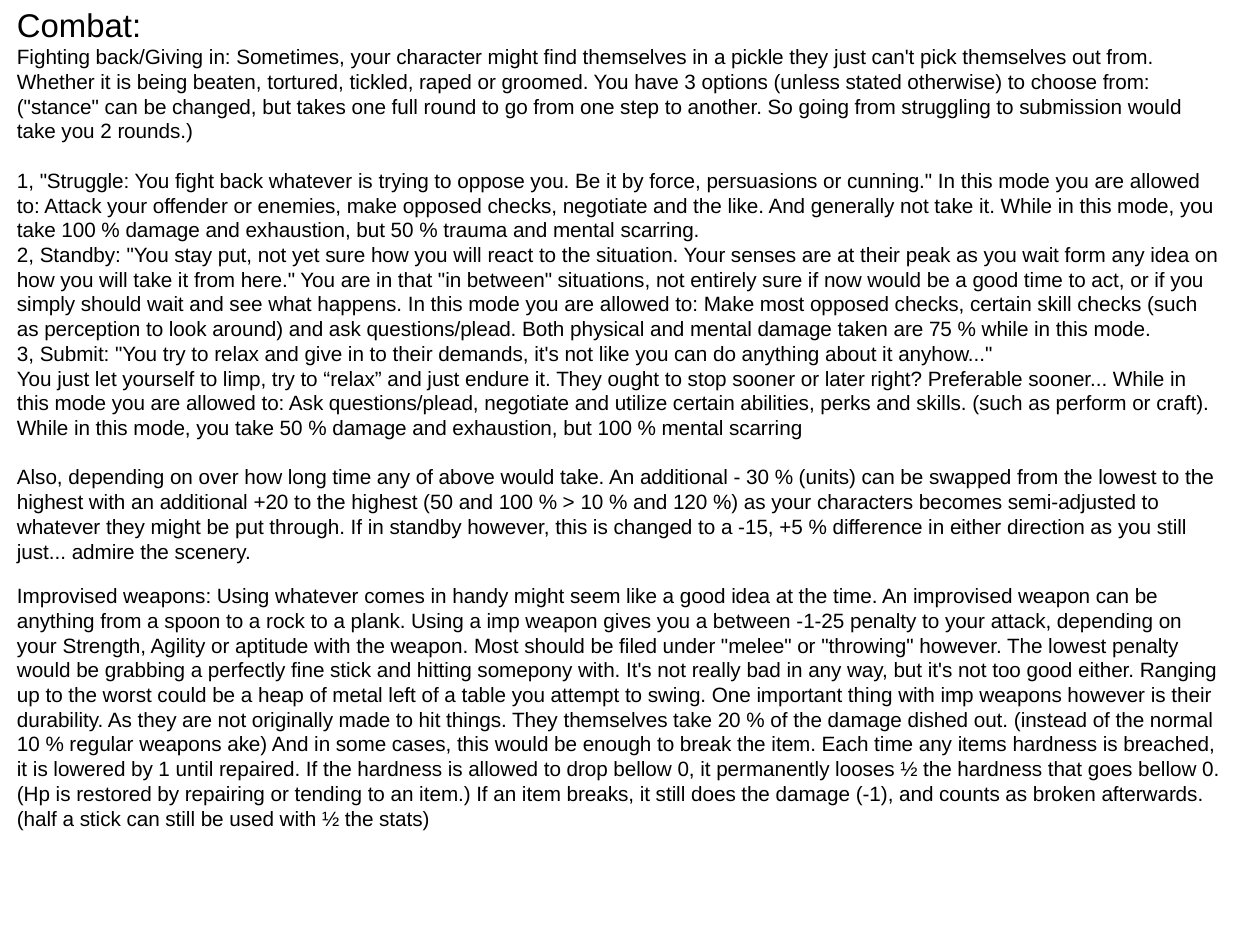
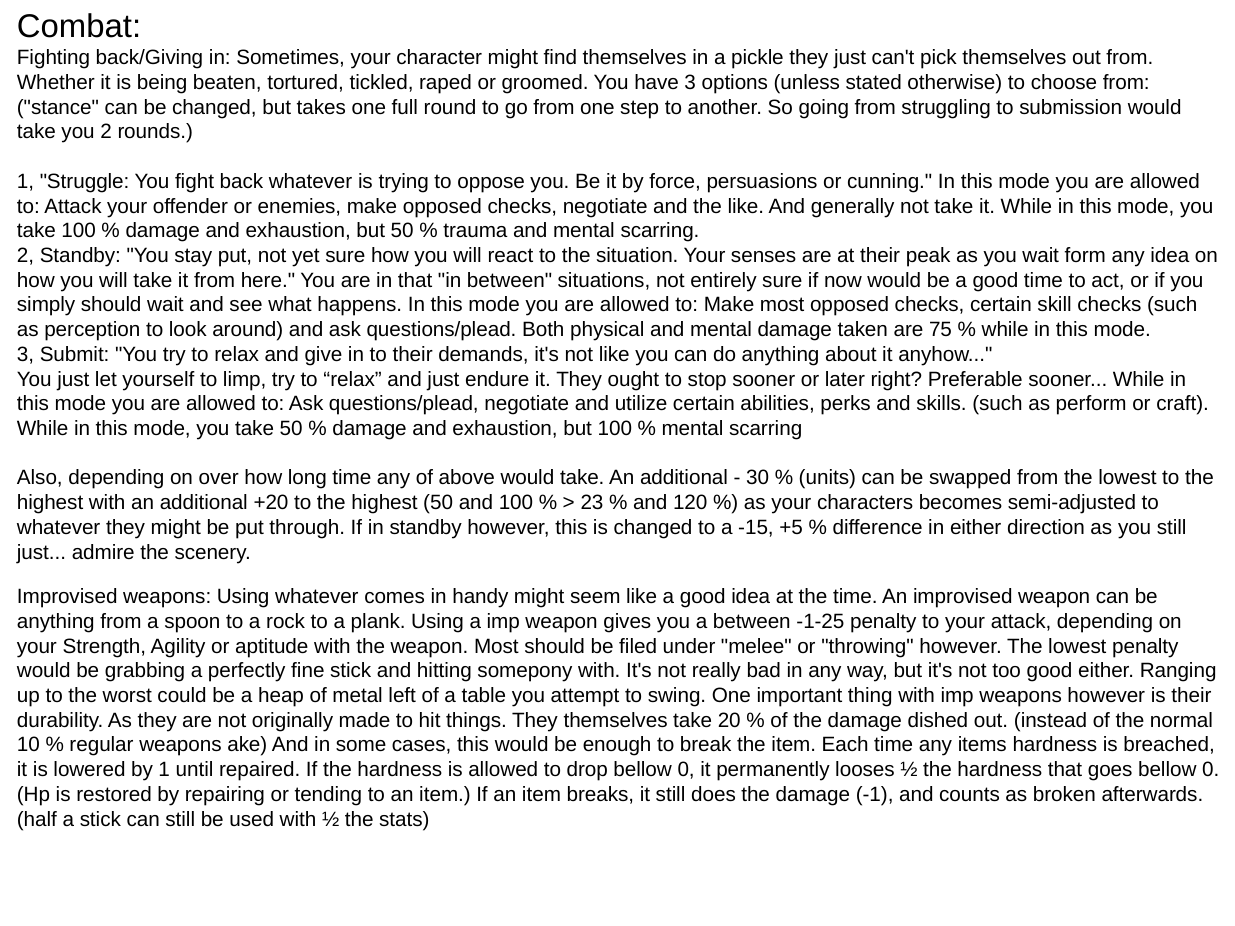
10: 10 -> 23 (592, 503)
